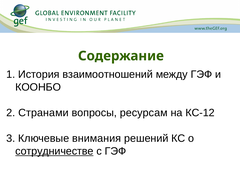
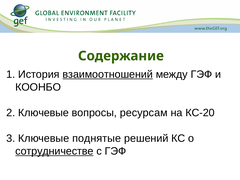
взаимоотношений underline: none -> present (108, 74)
2 Странами: Странами -> Ключевые (44, 113)
КС-12: КС-12 -> КС-20 (200, 113)
внимания: внимания -> поднятые (97, 138)
